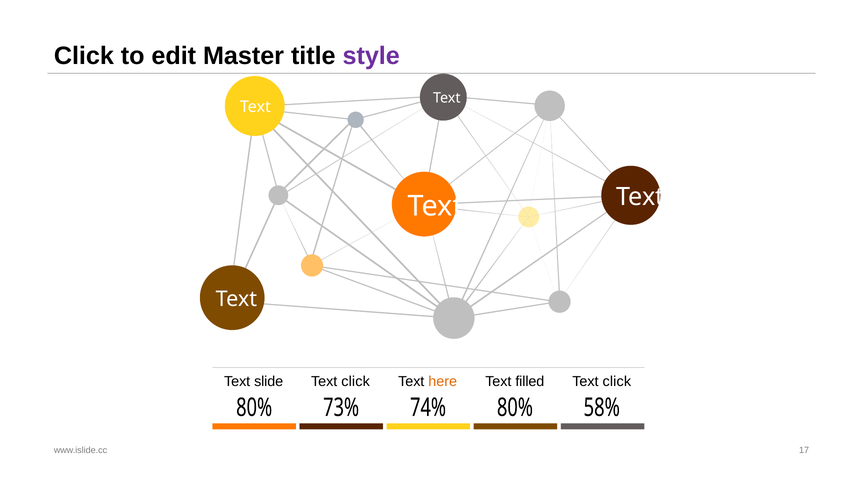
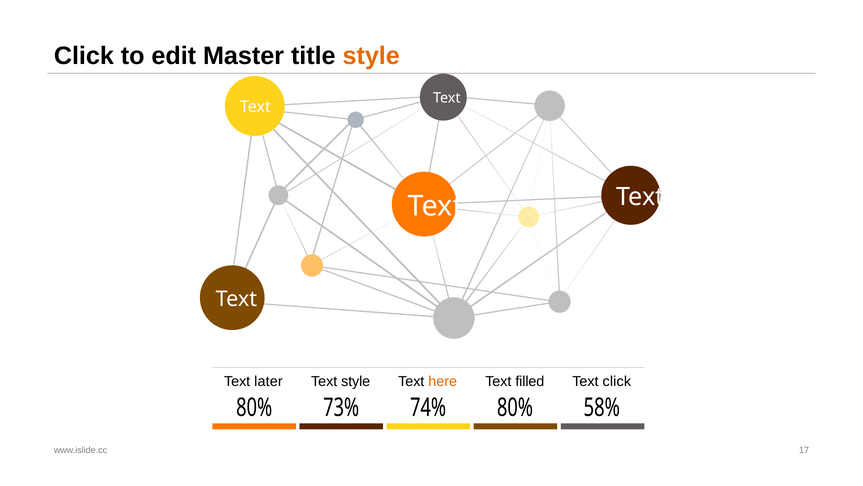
style colour: purple -> orange (371, 56)
slide: slide -> later (268, 381)
click: click -> style (356, 381)
